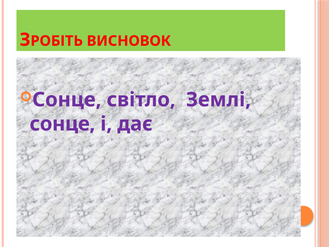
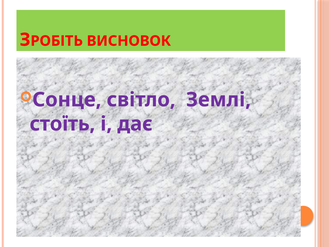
сонце: сонце -> стоїть (62, 124)
